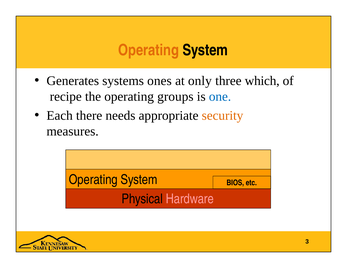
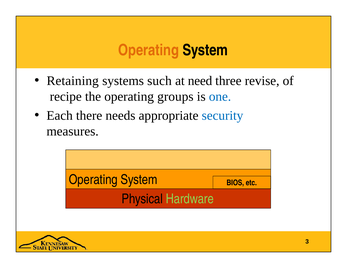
Generates: Generates -> Retaining (73, 81)
ones: ones -> such (159, 81)
only: only -> need (200, 81)
which: which -> revise (262, 81)
security colour: orange -> blue (223, 116)
Hardware colour: pink -> light green (190, 199)
